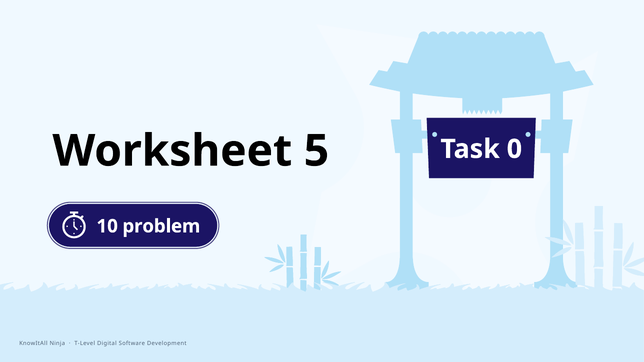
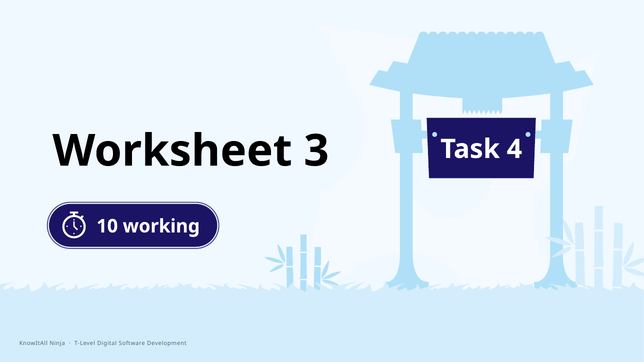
5: 5 -> 3 (316, 151)
0: 0 -> 4 (514, 149)
problem: problem -> working (161, 226)
